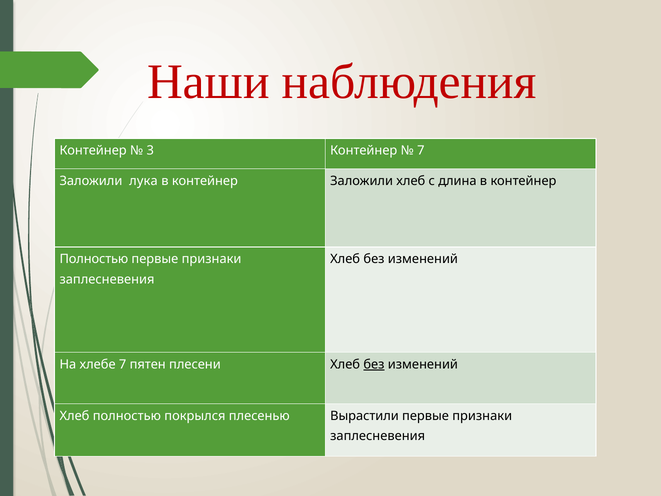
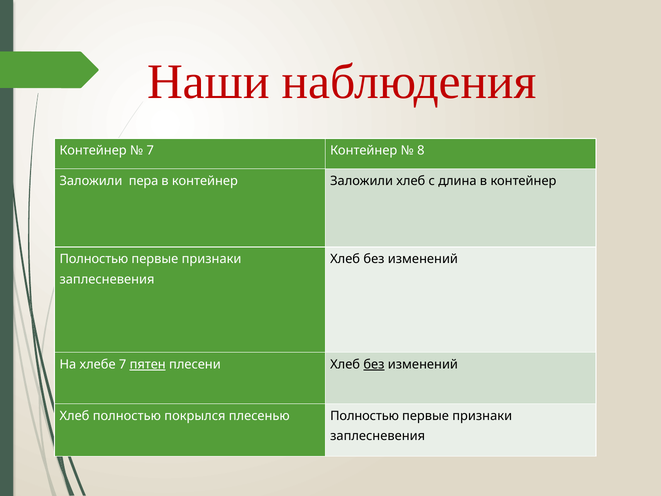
3: 3 -> 7 (150, 151)
7: 7 -> 8 (421, 151)
лука: лука -> пера (144, 181)
пятен underline: none -> present (148, 364)
плесенью Вырастили: Вырастили -> Полностью (365, 416)
